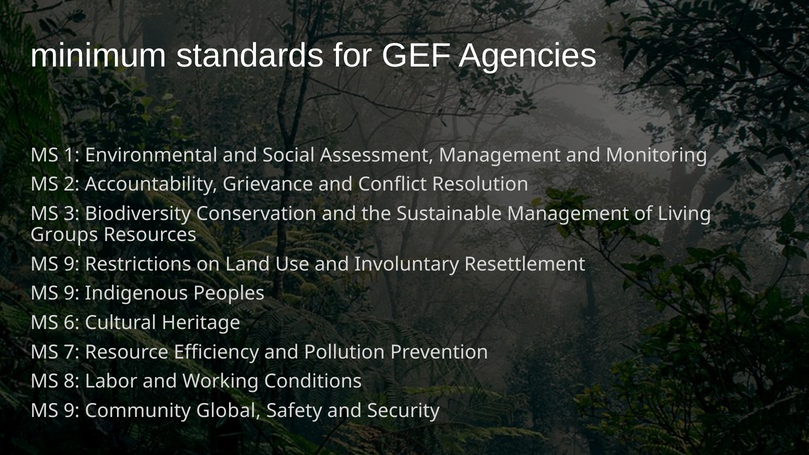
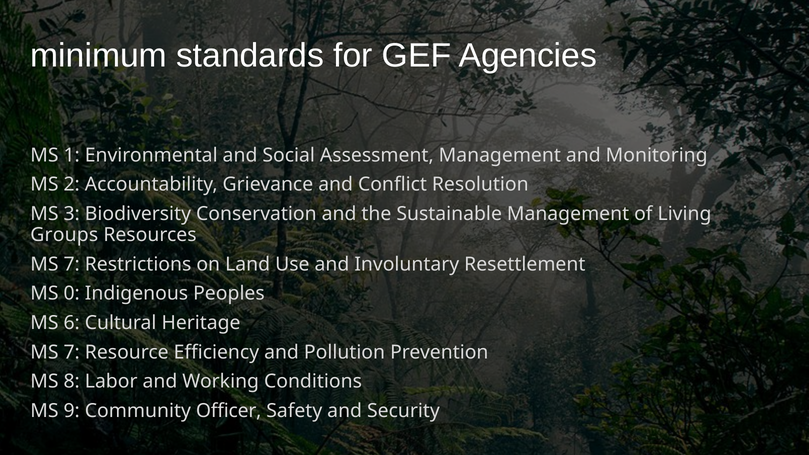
9: 9 -> 7 (72, 264)
9: 9 -> 0 (72, 294)
Global: Global -> Officer (229, 411)
